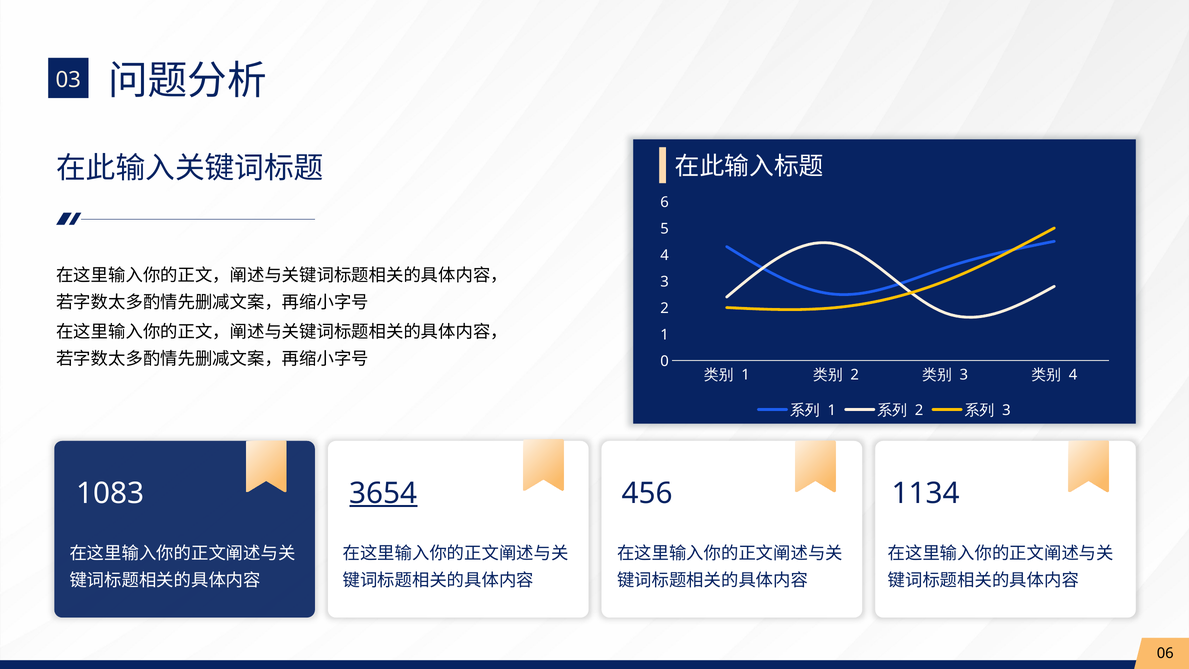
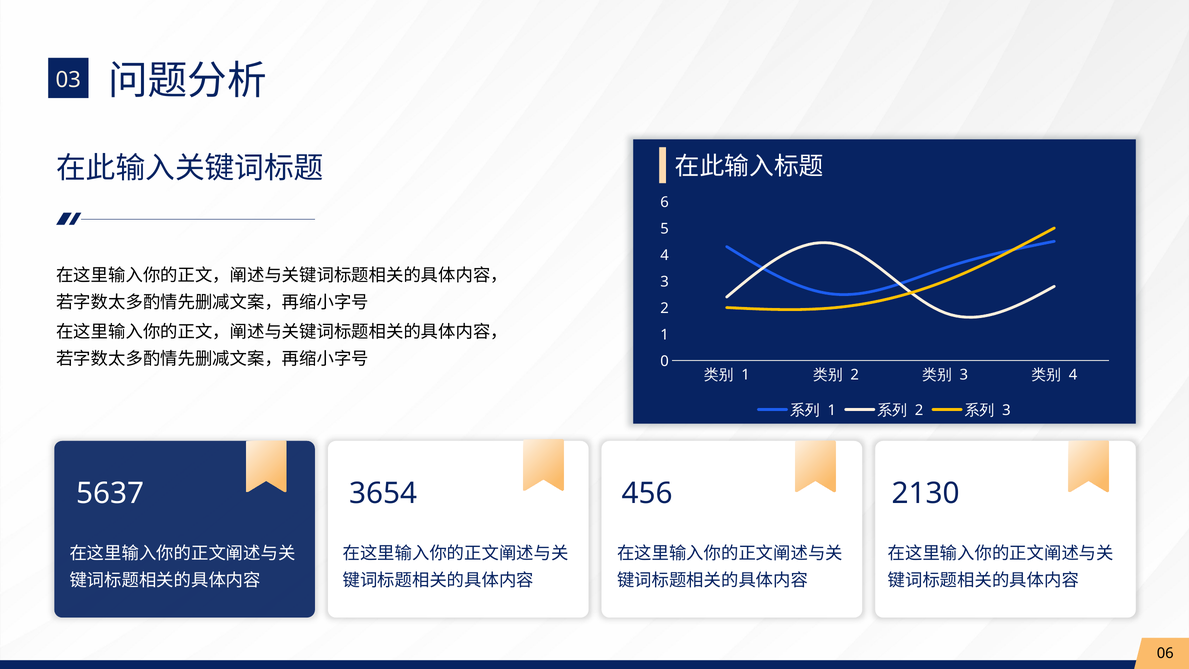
1083: 1083 -> 5637 (110, 493)
3654 underline: present -> none (383, 493)
1134: 1134 -> 2130 (926, 493)
